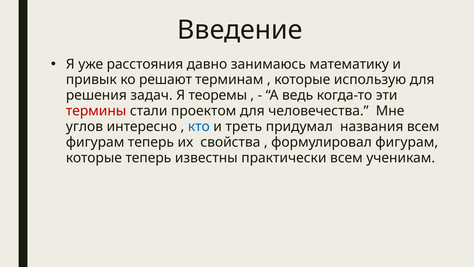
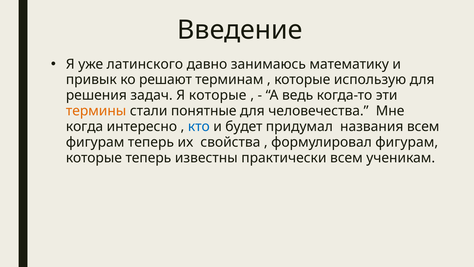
расстояния: расстояния -> латинского (145, 64)
Я теоремы: теоремы -> которые (218, 95)
термины colour: red -> orange (96, 111)
проектом: проектом -> понятные (204, 111)
углов: углов -> когда (85, 126)
треть: треть -> будет (244, 126)
